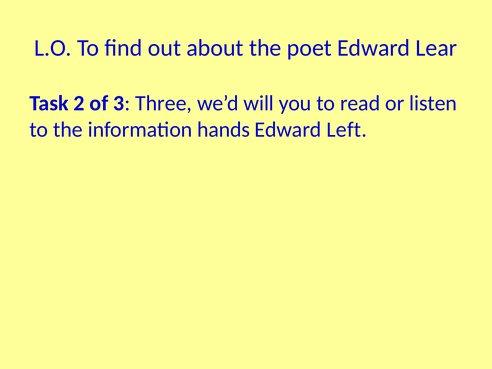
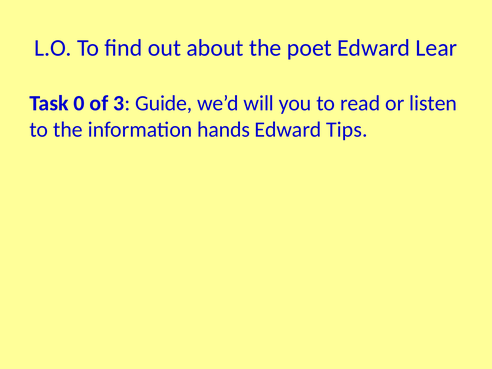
2: 2 -> 0 (79, 103)
Three: Three -> Guide (164, 103)
Left: Left -> Tips (347, 129)
